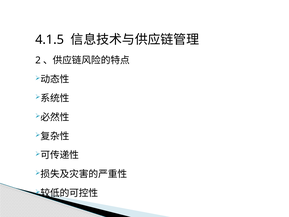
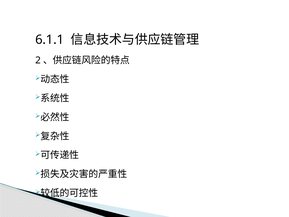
4.1.5: 4.1.5 -> 6.1.1 (50, 40)
